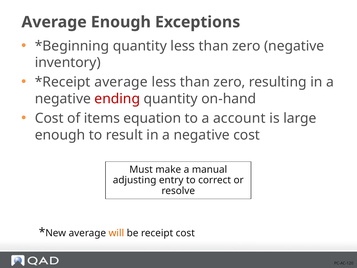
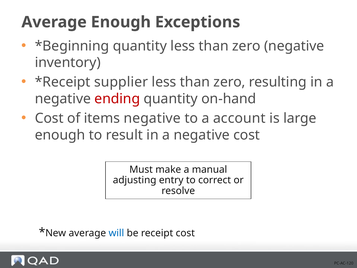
average: average -> supplier (121, 82)
items equation: equation -> negative (152, 118)
will colour: orange -> blue (116, 233)
